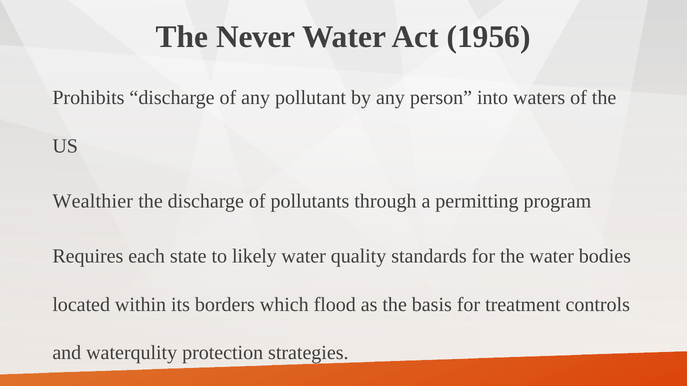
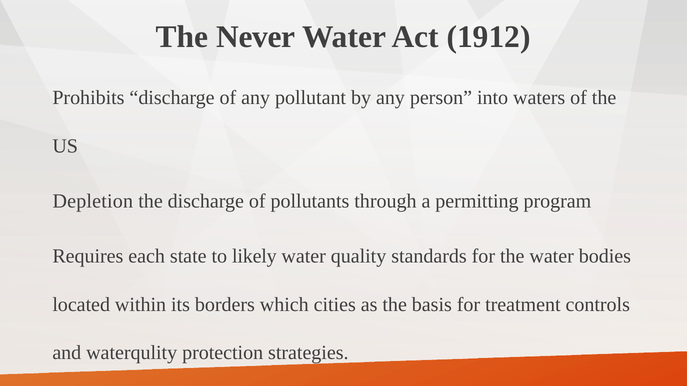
1956: 1956 -> 1912 (489, 37)
Wealthier: Wealthier -> Depletion (93, 201)
flood: flood -> cities (335, 305)
